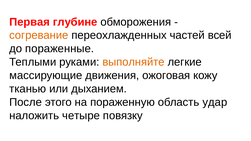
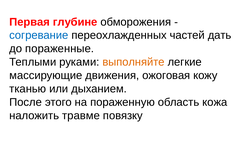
согревание colour: orange -> blue (39, 35)
всей: всей -> дать (220, 35)
удар: удар -> кожа (215, 102)
четыре: четыре -> травме (81, 116)
